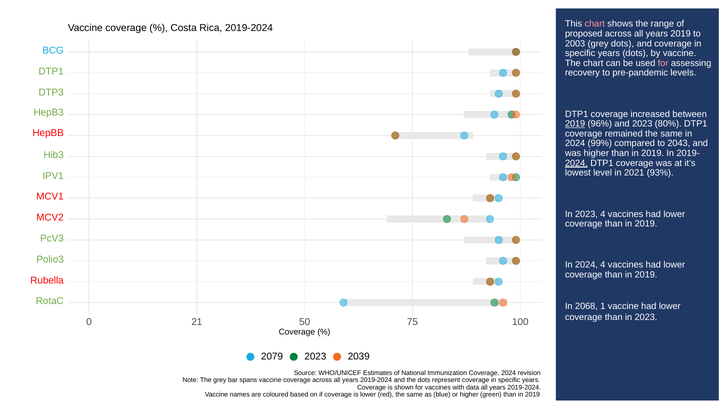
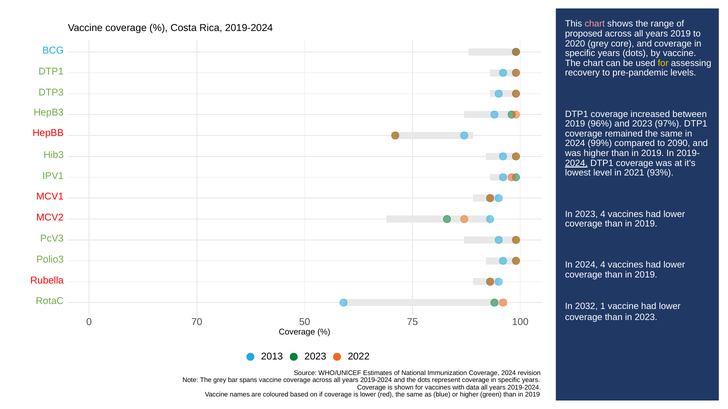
2003: 2003 -> 2020 (575, 44)
grey dots: dots -> core (623, 44)
for colour: pink -> yellow (663, 63)
2019 underline: present -> none (575, 124)
80%: 80% -> 97% (668, 124)
2043: 2043 -> 2090 (679, 144)
2068: 2068 -> 2032 (586, 307)
21: 21 -> 70 (197, 322)
2079: 2079 -> 2013 (272, 357)
2039: 2039 -> 2022 (359, 357)
